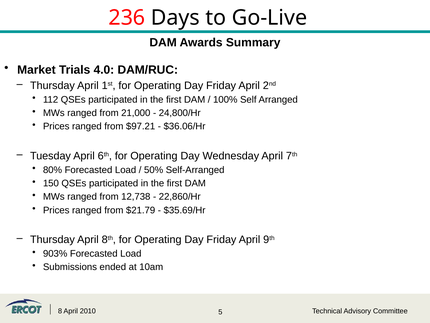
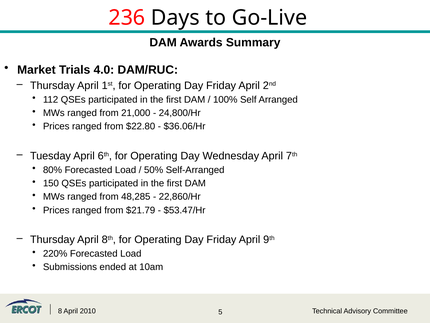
$97.21: $97.21 -> $22.80 (141, 126)
12,738: 12,738 -> 48,285 (136, 197)
$35.69/Hr: $35.69/Hr -> $53.47/Hr (185, 210)
903%: 903% -> 220% (55, 253)
